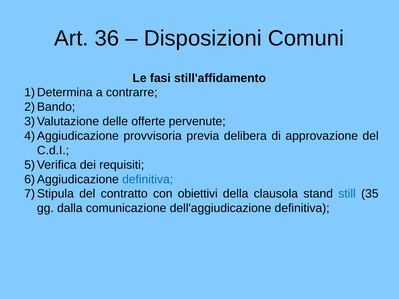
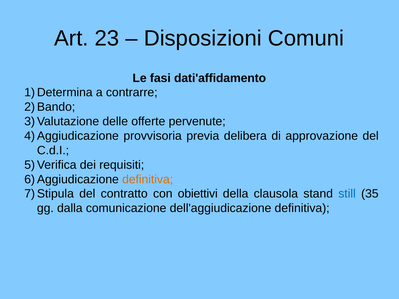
36: 36 -> 23 (107, 38)
still'affidamento: still'affidamento -> dati'affidamento (220, 78)
definitiva colour: blue -> orange (148, 179)
